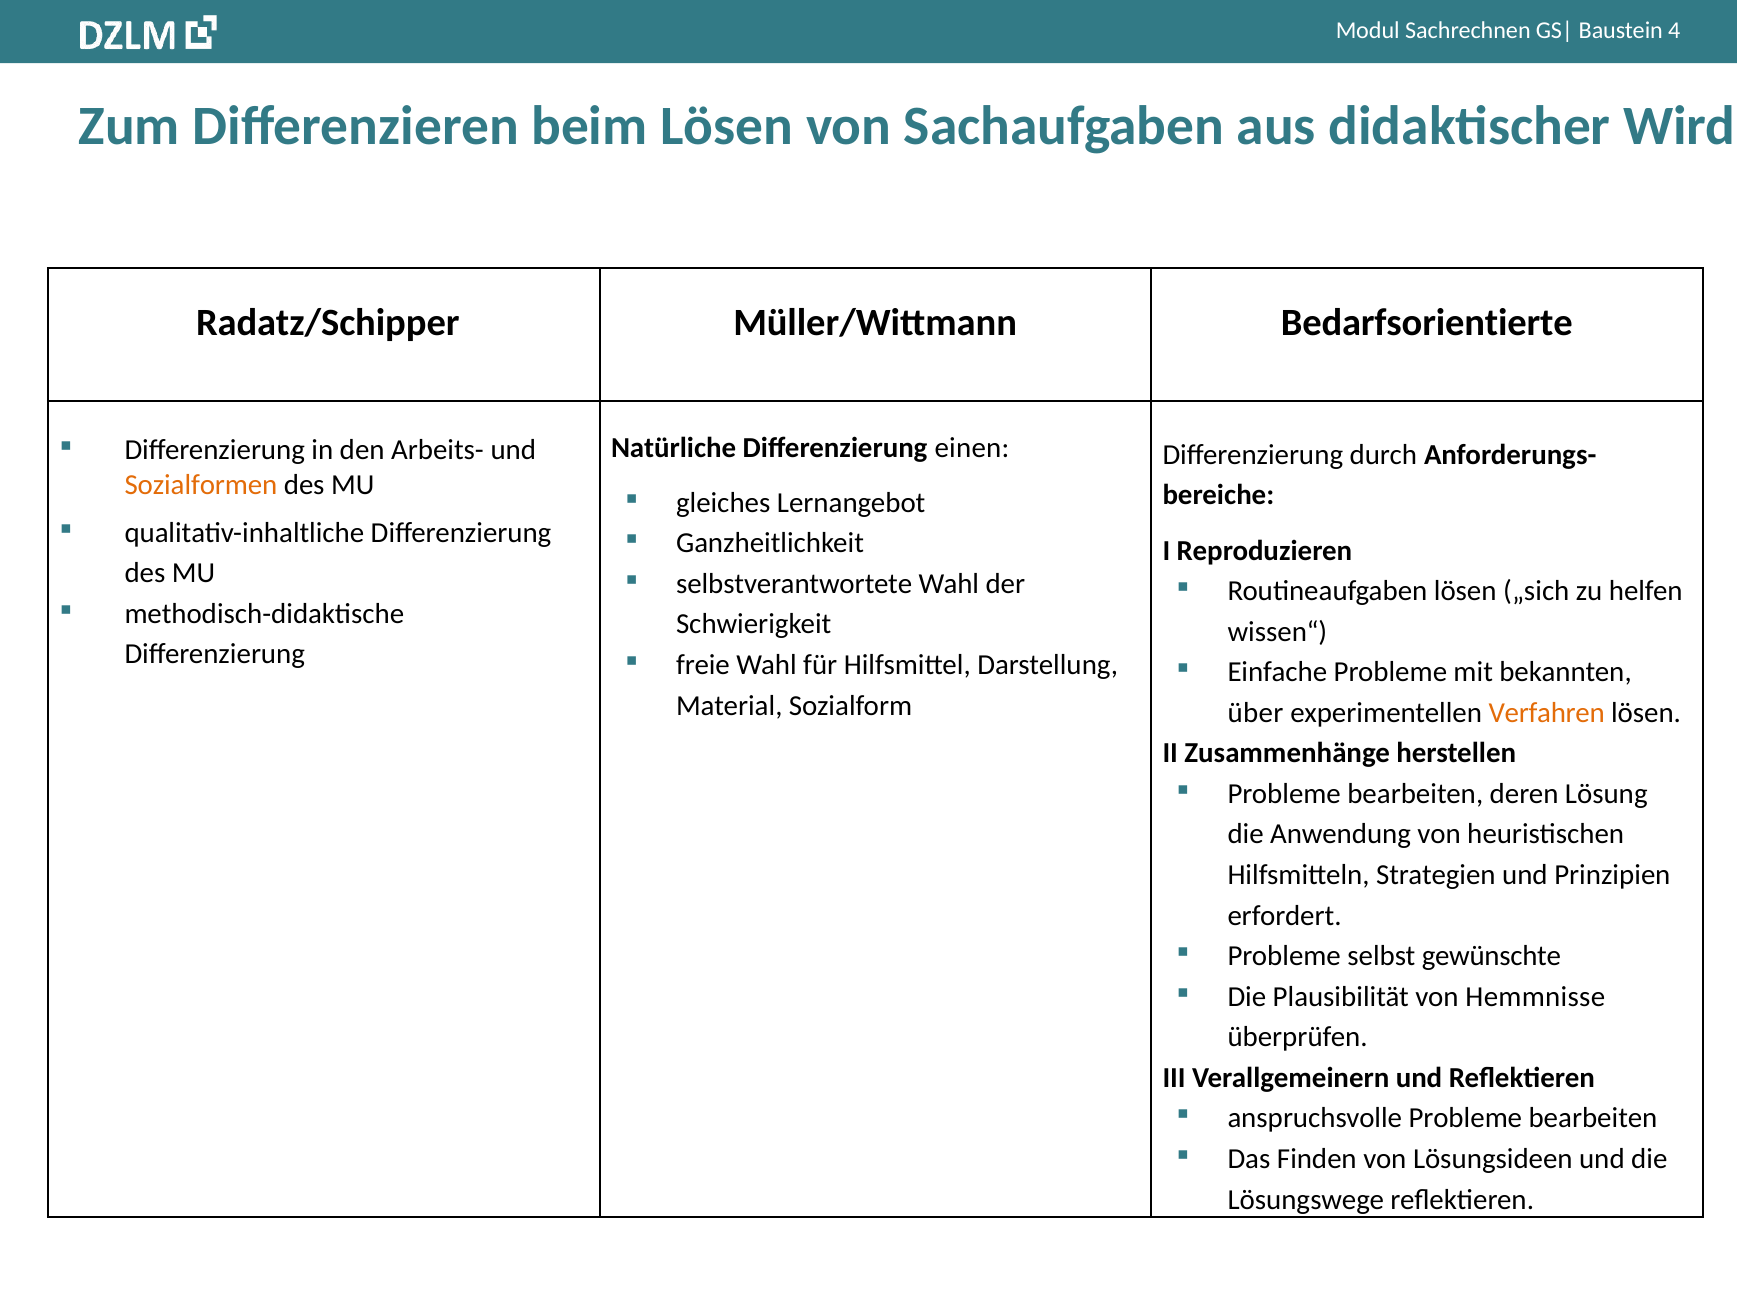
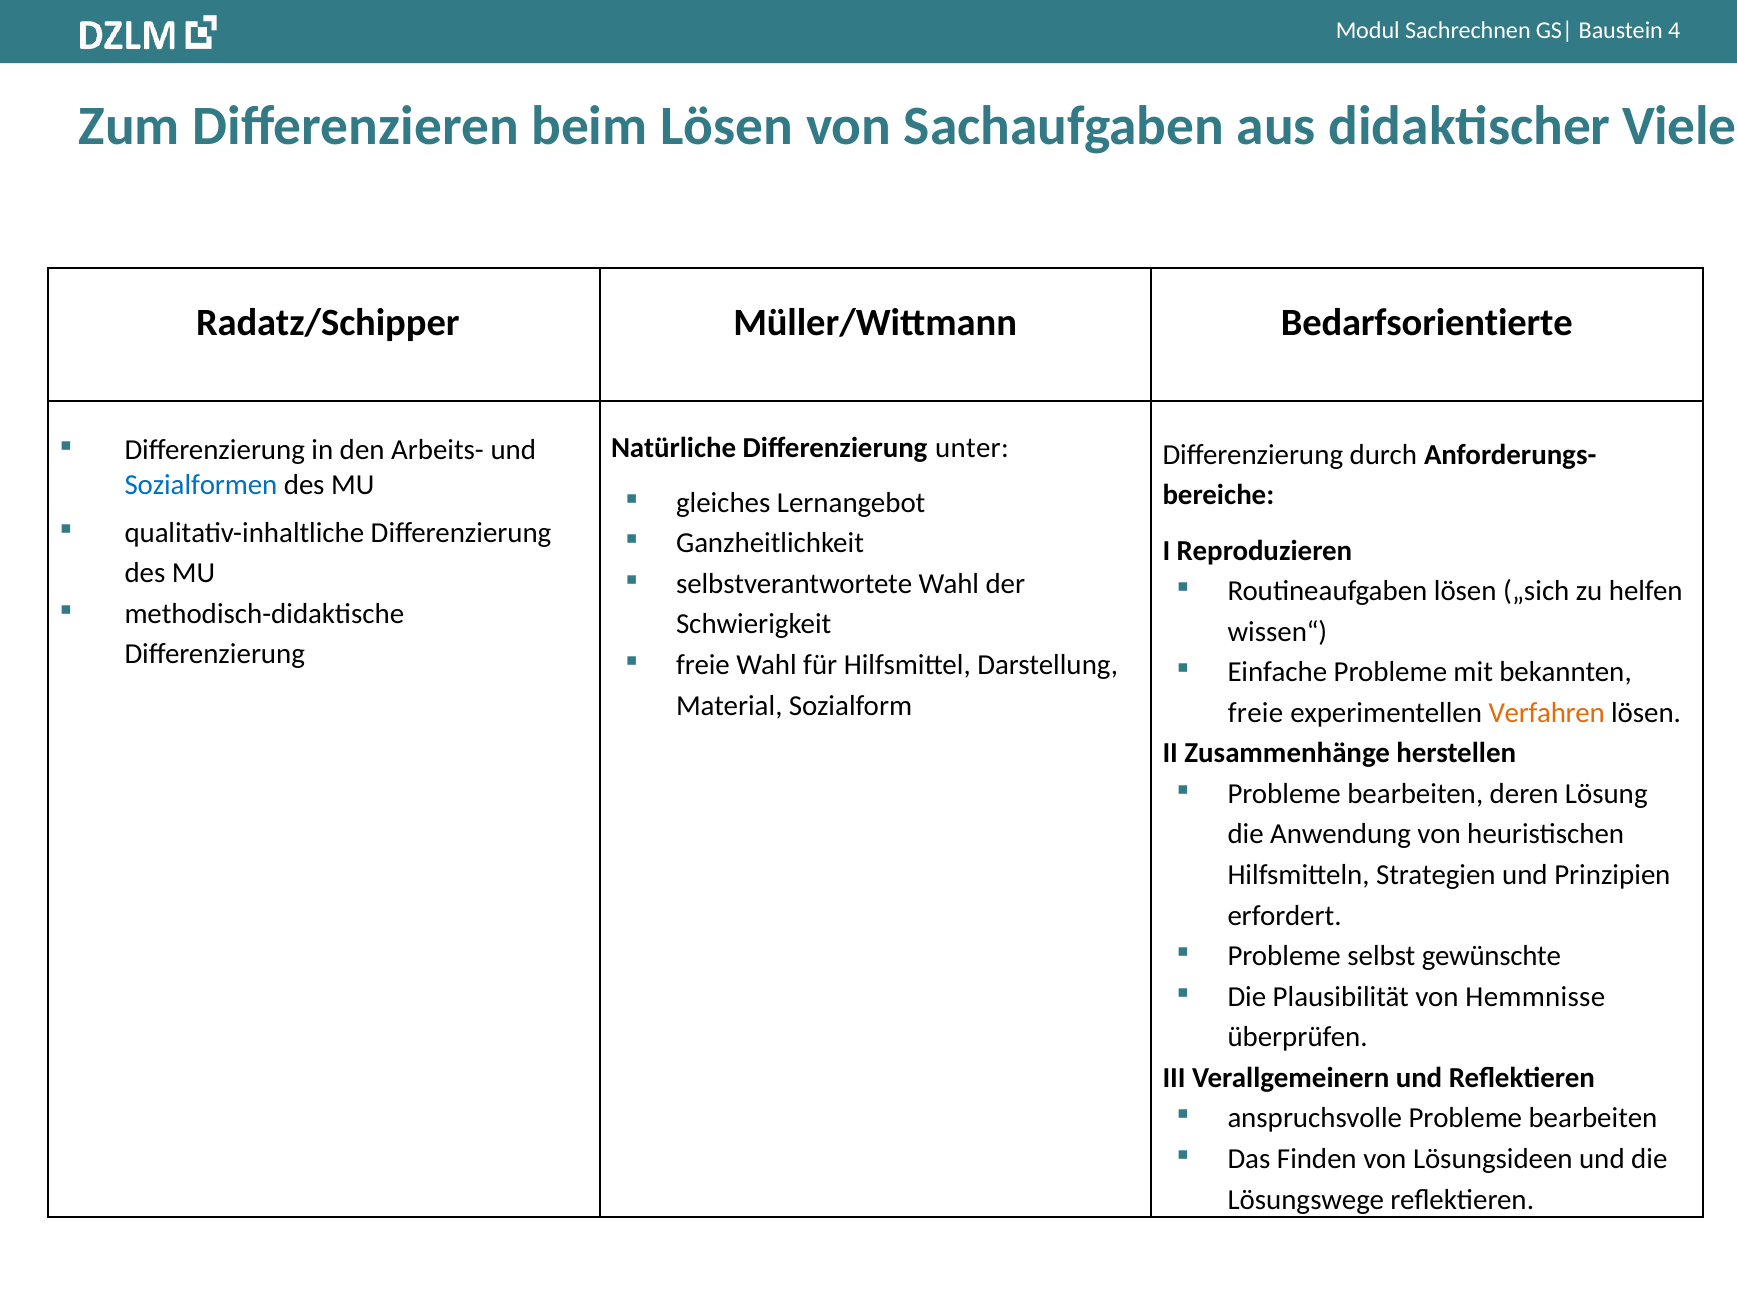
Wird: Wird -> Viele (1679, 127)
einen: einen -> unter (972, 448)
Sozialformen colour: orange -> blue (201, 485)
über: über -> freie (1256, 713)
